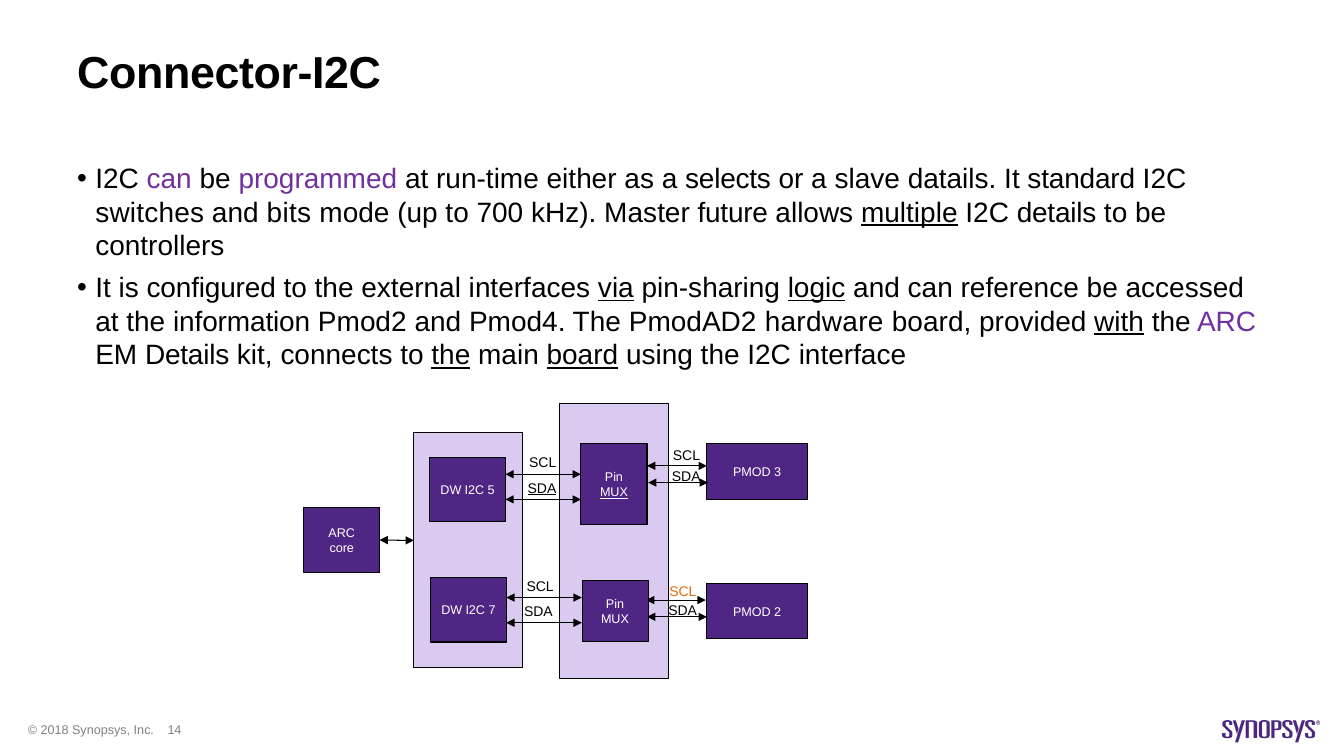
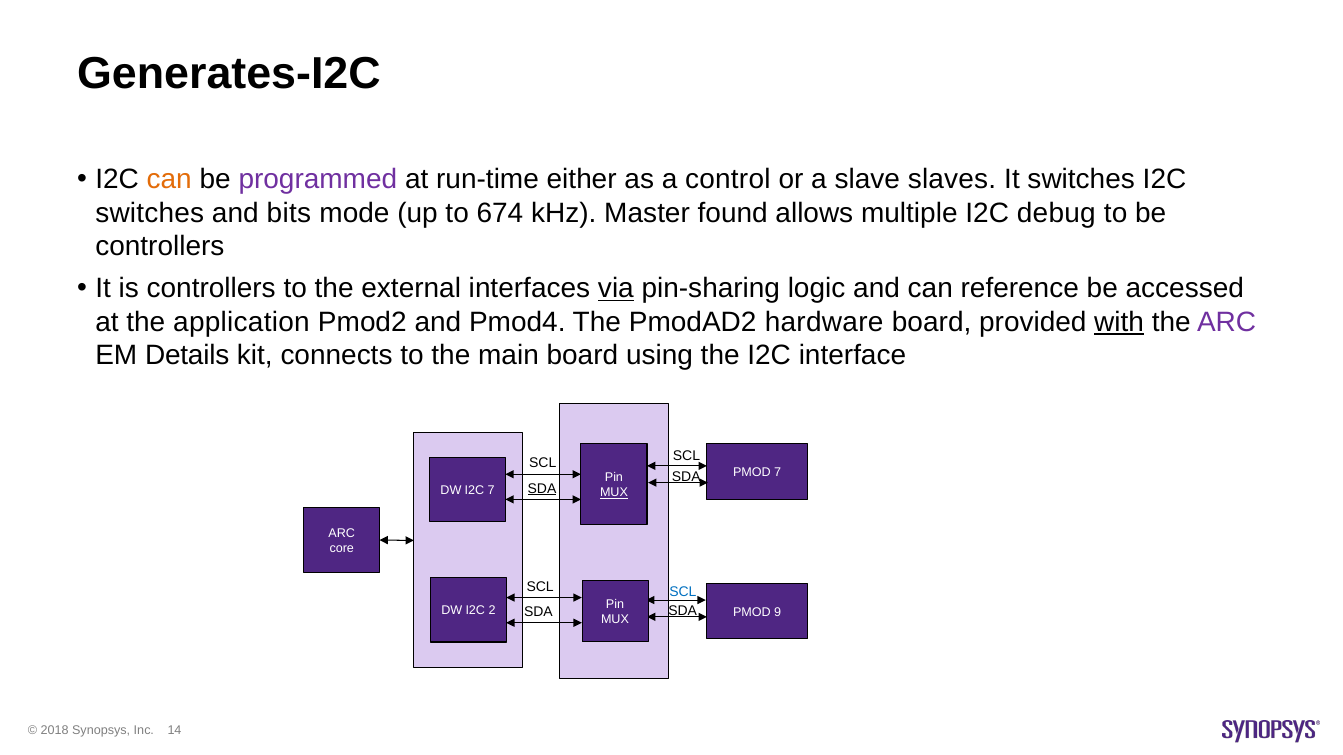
Connector-I2C: Connector-I2C -> Generates-I2C (229, 74)
can colour: purple -> orange (169, 180)
selects: selects -> control (728, 180)
datails: datails -> slaves (952, 180)
It standard: standard -> switches (1081, 180)
700: 700 -> 674 (500, 213)
future: future -> found (733, 213)
multiple underline: present -> none (909, 213)
I2C details: details -> debug (1056, 213)
is configured: configured -> controllers (211, 289)
logic underline: present -> none (817, 289)
information: information -> application (241, 322)
the underline: present -> none (451, 356)
board underline: present -> none (582, 356)
PMOD 3: 3 -> 7 (778, 473)
I2C 5: 5 -> 7 (491, 491)
SCL colour: orange -> blue (683, 592)
7: 7 -> 2 (492, 611)
2: 2 -> 9 (778, 612)
